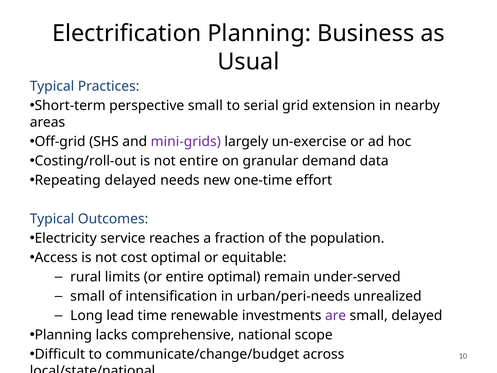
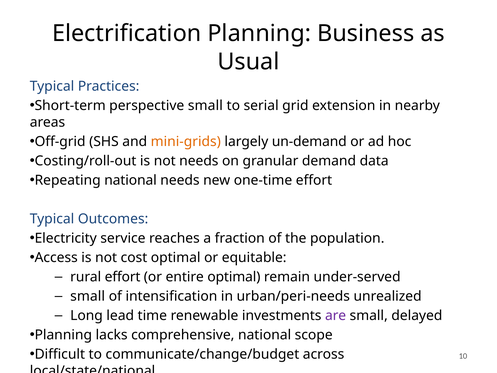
mini-grids colour: purple -> orange (186, 142)
un-exercise: un-exercise -> un-demand (309, 142)
not entire: entire -> needs (199, 161)
Repeating delayed: delayed -> national (131, 180)
rural limits: limits -> effort (123, 277)
